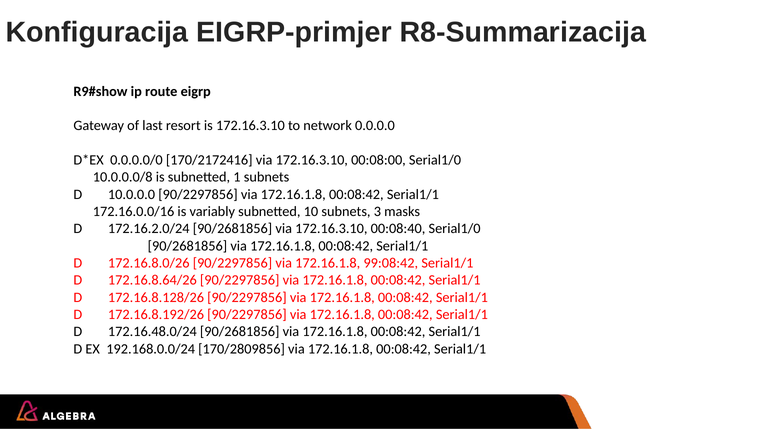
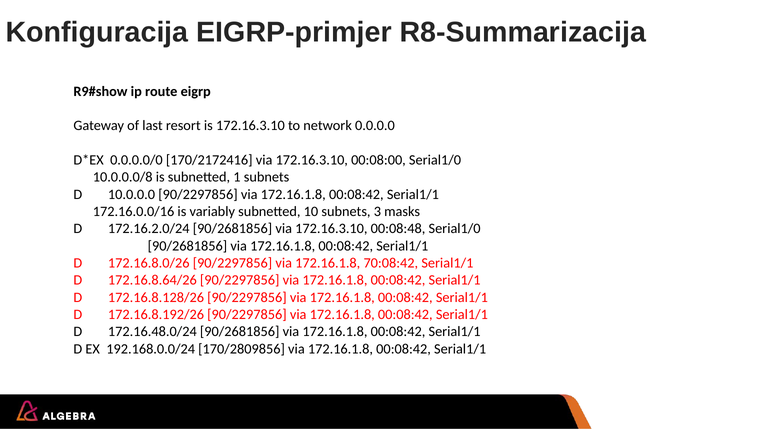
00:08:40: 00:08:40 -> 00:08:48 (398, 229)
99:08:42: 99:08:42 -> 70:08:42 (391, 263)
